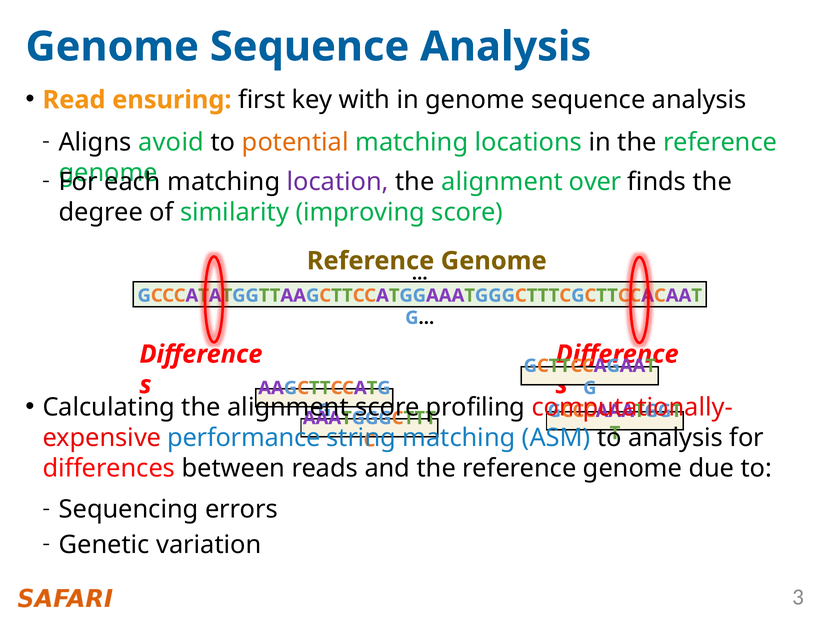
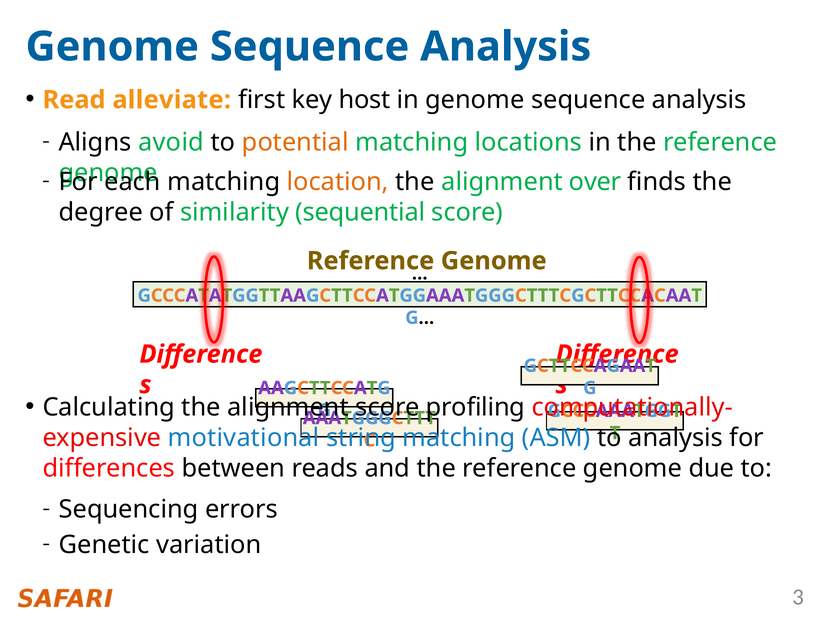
ensuring: ensuring -> alleviate (172, 100)
with: with -> host (364, 100)
location colour: purple -> orange (338, 182)
improving: improving -> sequential (360, 212)
performance: performance -> motivational (244, 438)
